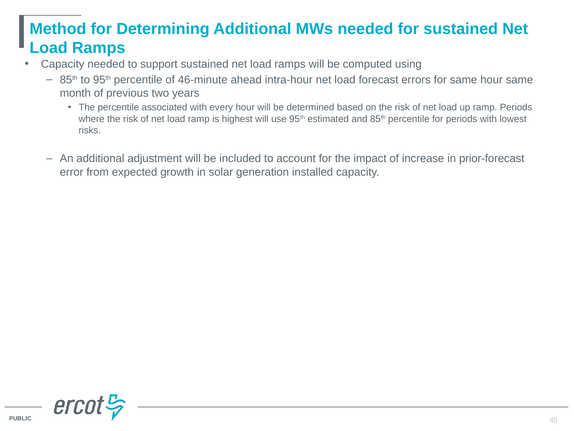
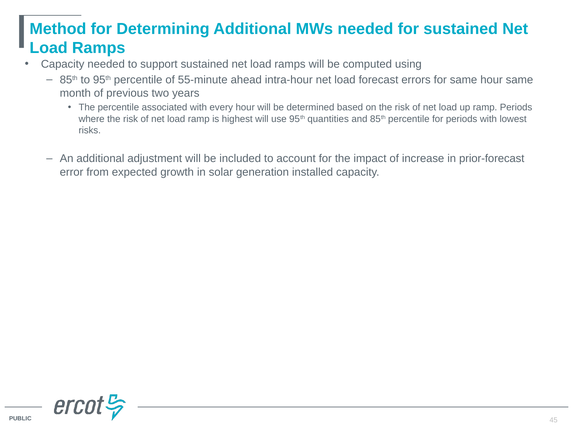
46-minute: 46-minute -> 55-minute (203, 80)
estimated: estimated -> quantities (328, 119)
